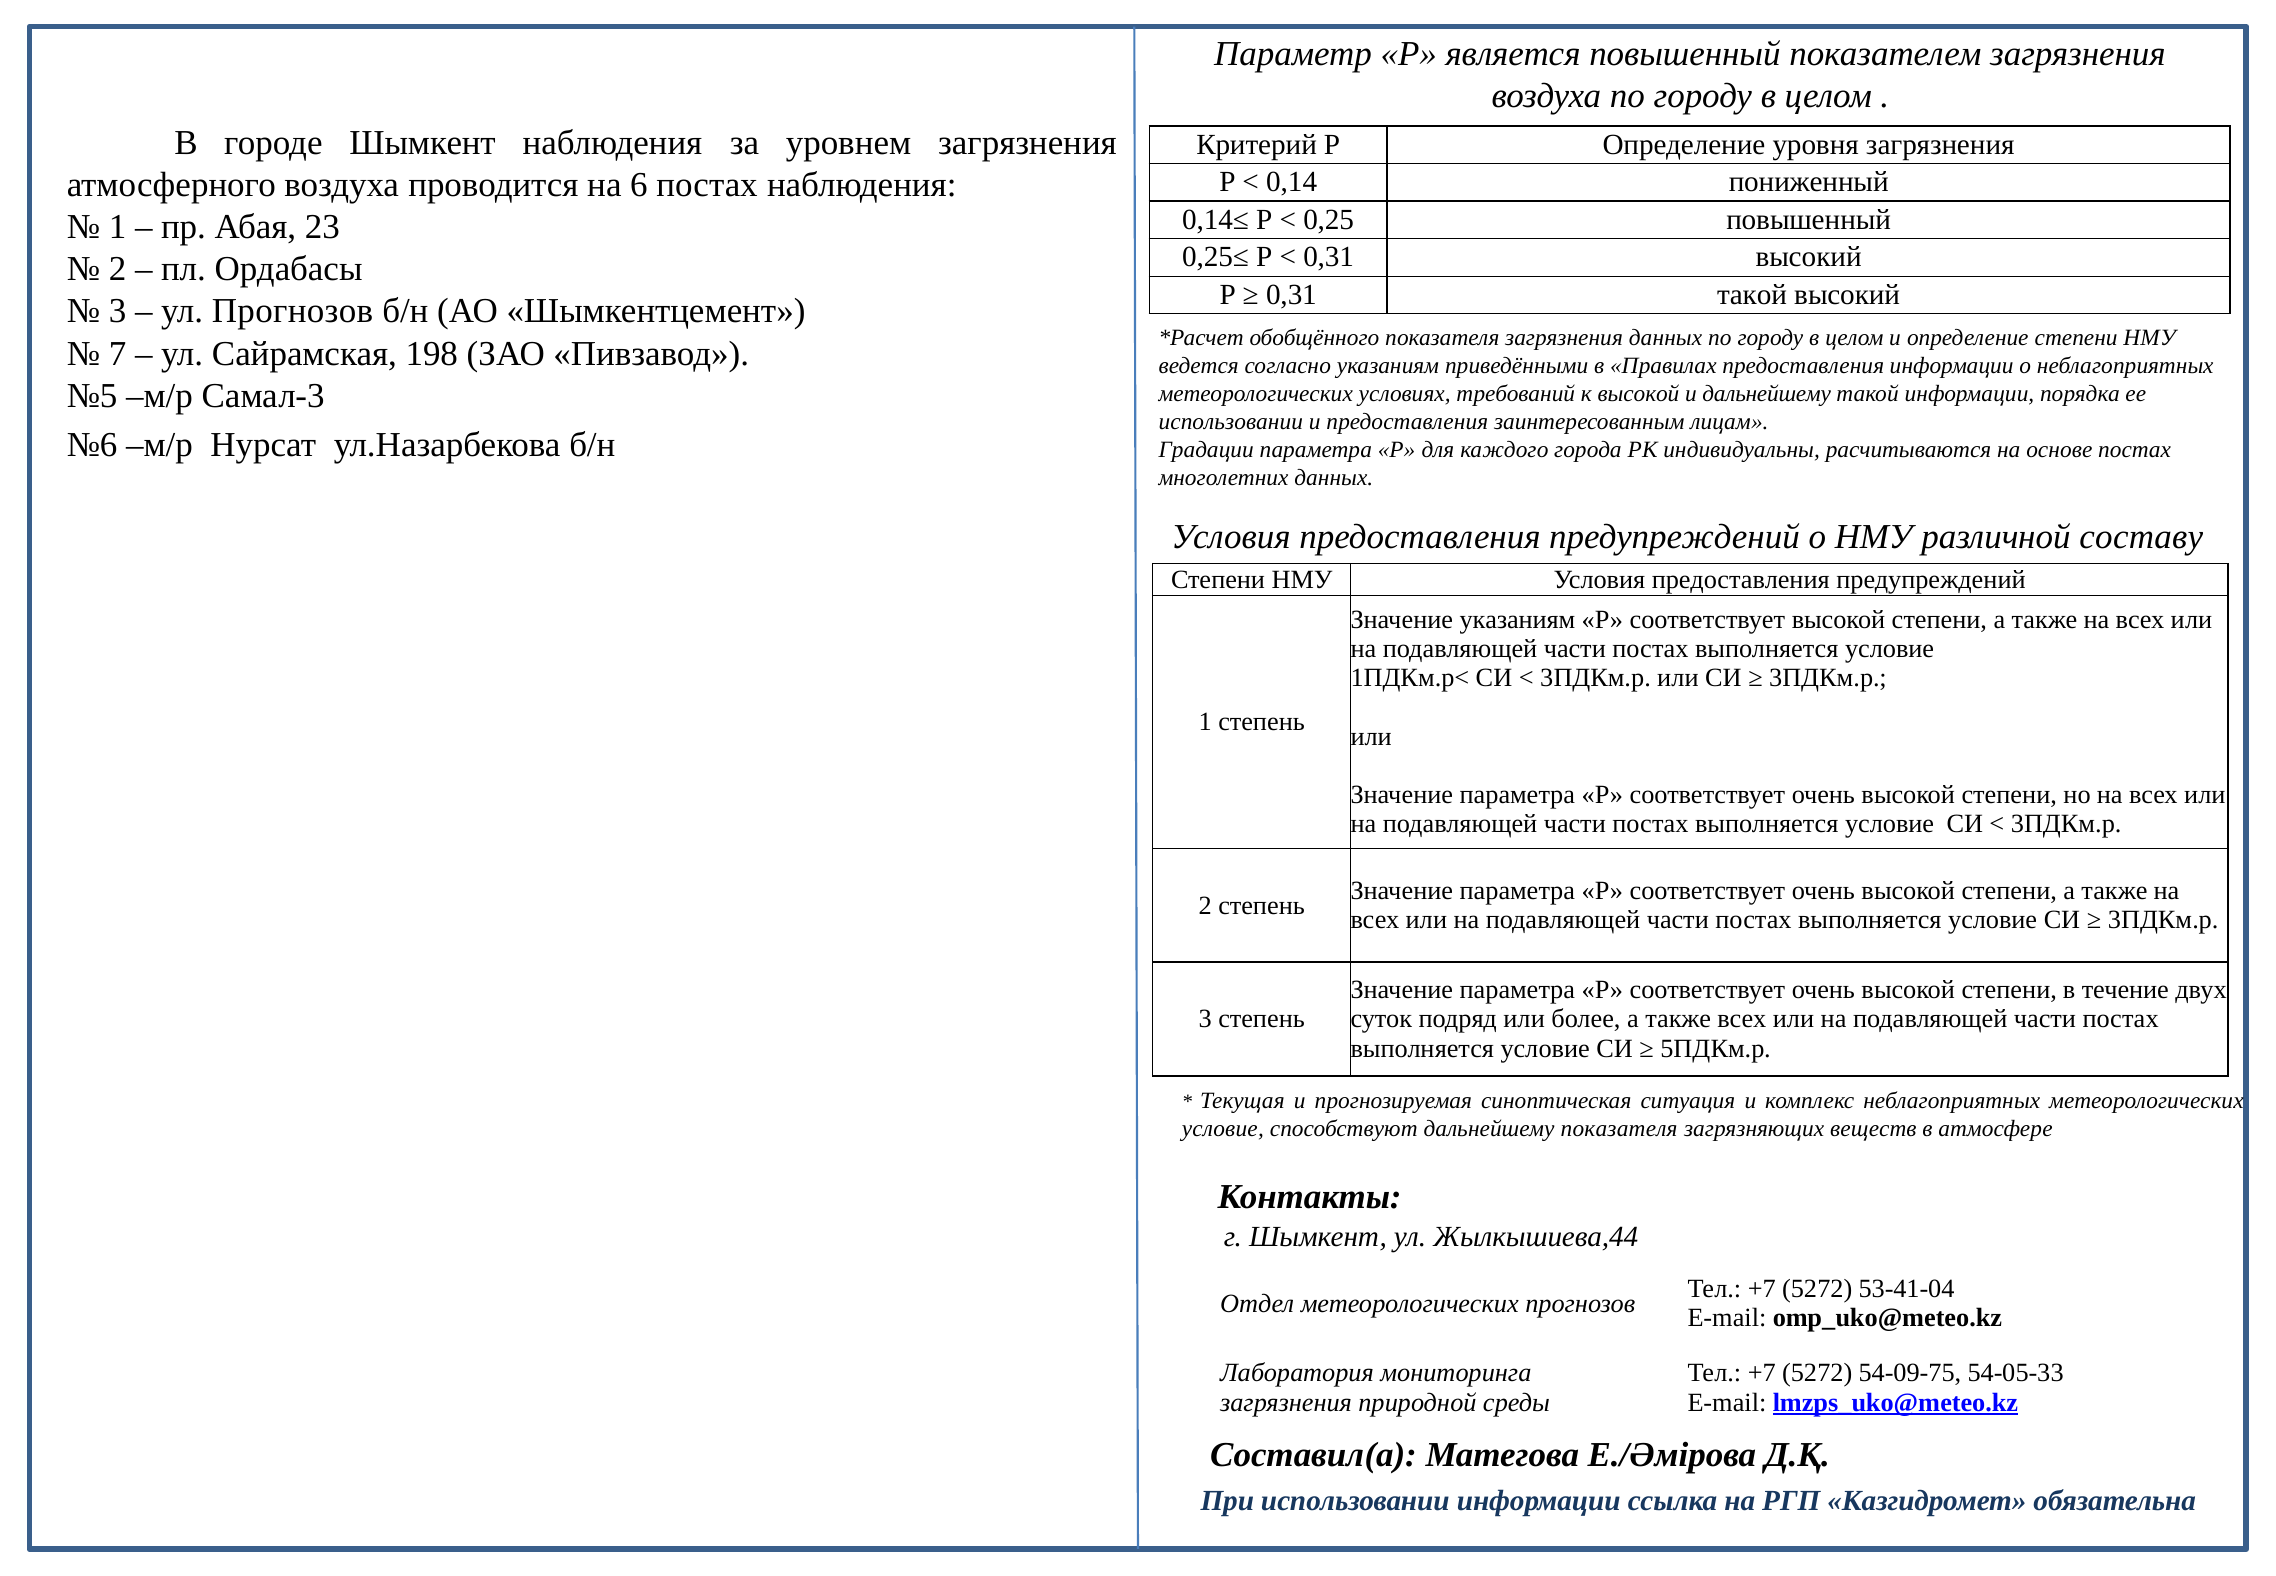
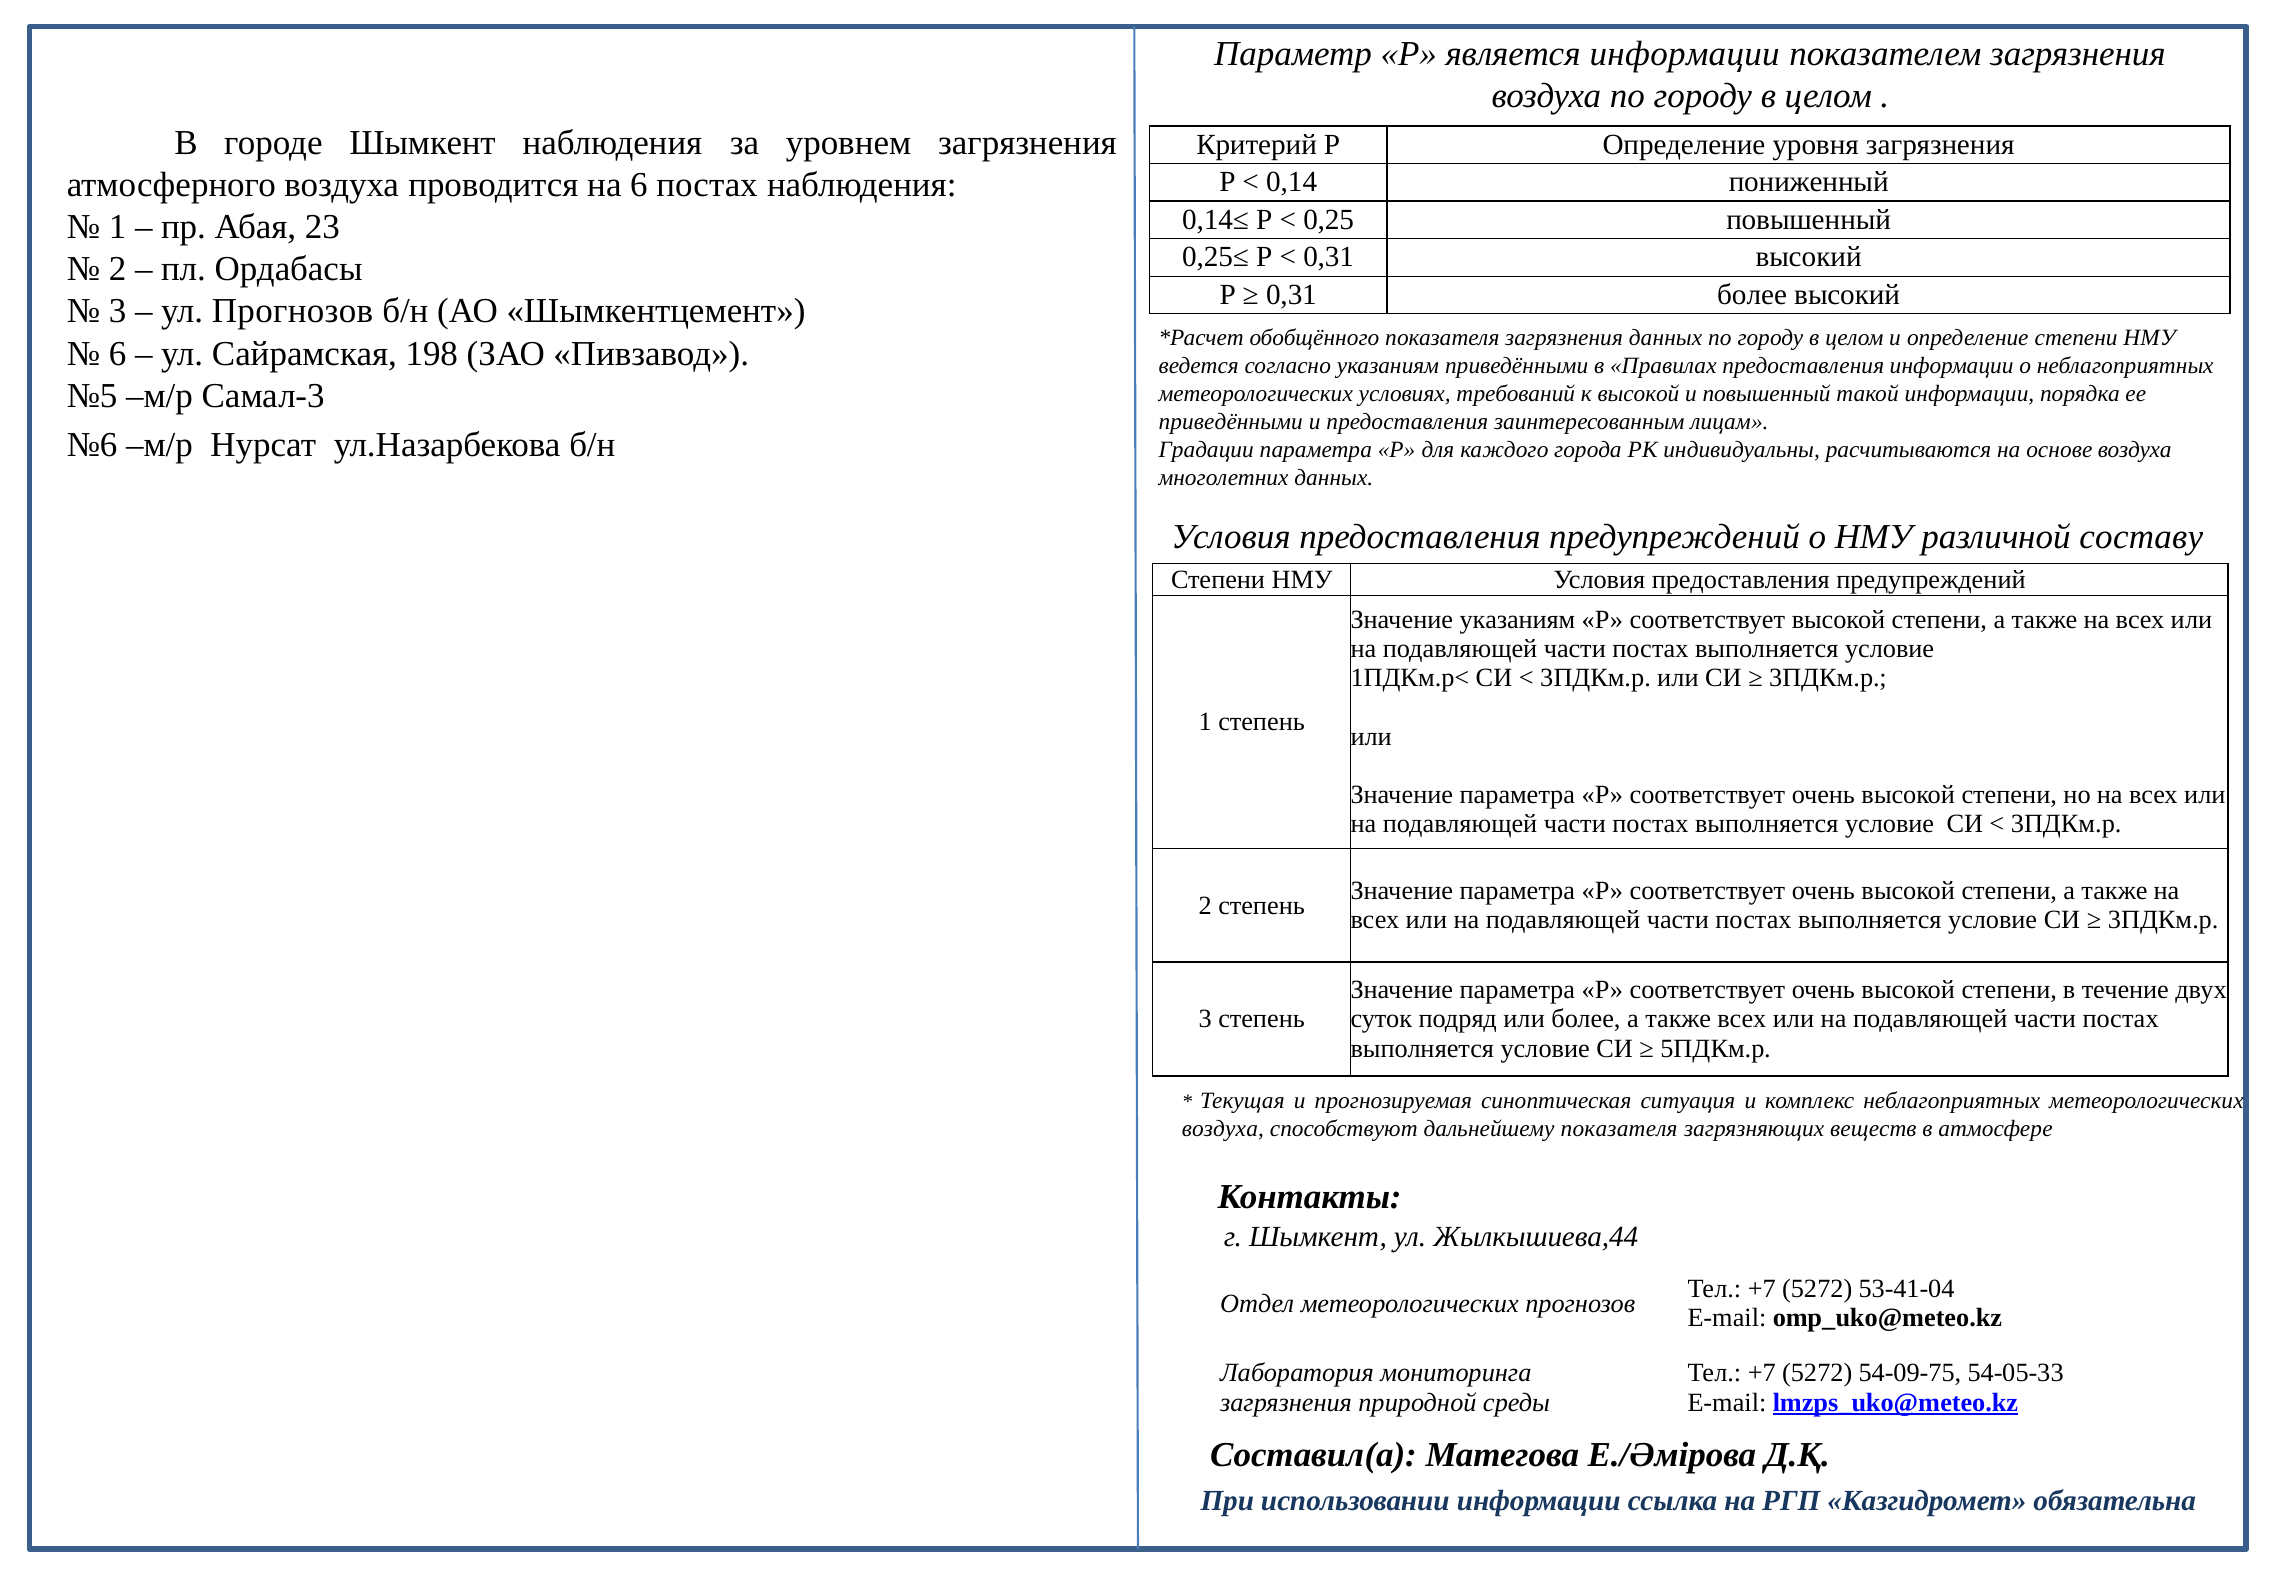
является повышенный: повышенный -> информации (1685, 53)
0,31 такой: такой -> более (1752, 295)
7: 7 -> 6 (118, 353)
и дальнейшему: дальнейшему -> повышенный (1767, 394)
использовании: использовании -> приведёнными (1231, 422)
основе постах: постах -> воздуха (2135, 450)
условие: условие -> воздуха (1223, 1129)
